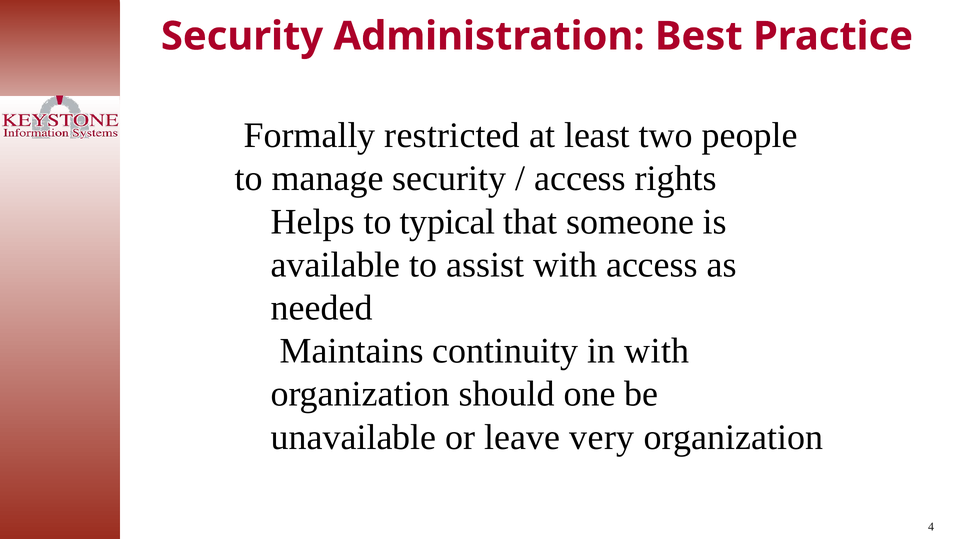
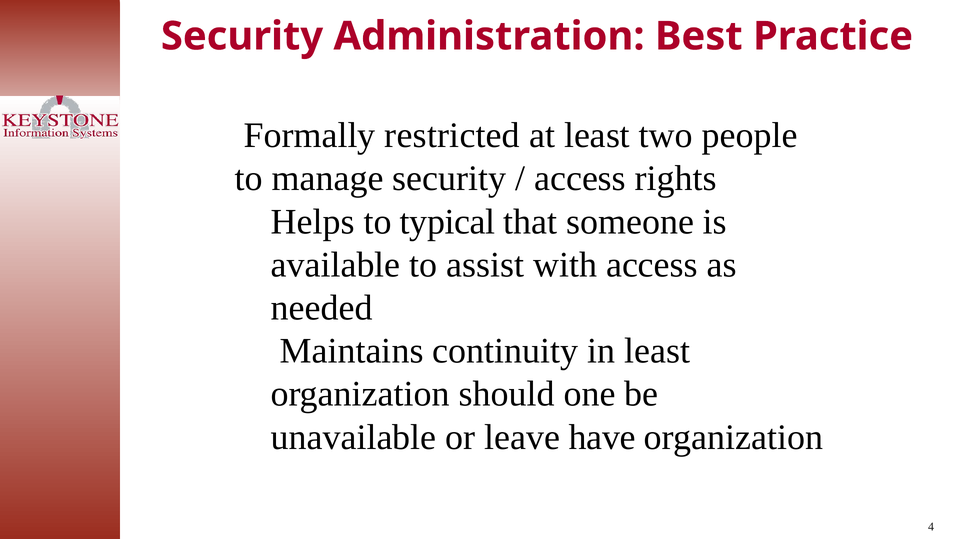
in with: with -> least (657, 351)
very: very -> have (602, 438)
